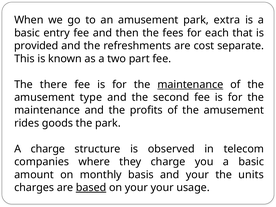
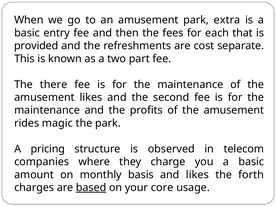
maintenance underline: present -> none (190, 84)
amusement type: type -> likes (91, 97)
goods: goods -> magic (57, 123)
A charge: charge -> pricing (48, 149)
and your: your -> likes (197, 175)
units: units -> forth (251, 175)
your your: your -> core (162, 188)
